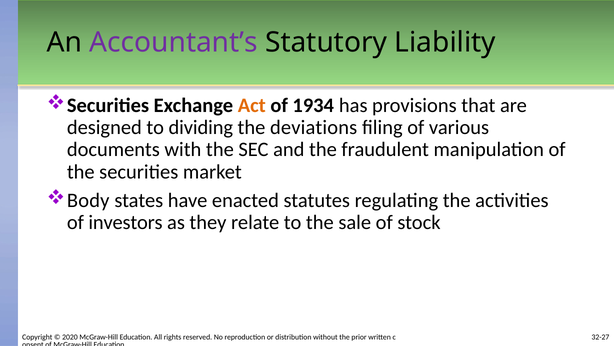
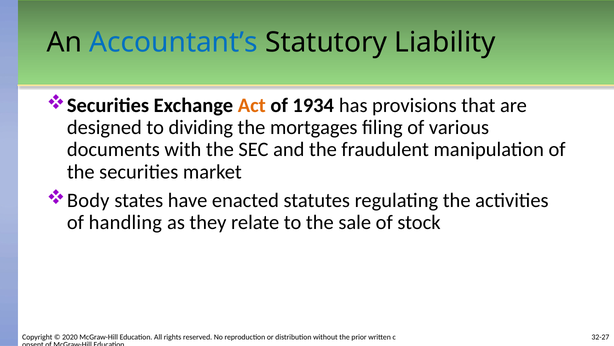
Accountant’s colour: purple -> blue (174, 42)
deviations: deviations -> mortgages (314, 127)
investors: investors -> handling (125, 222)
